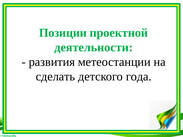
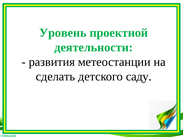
Позиции: Позиции -> Уровень (63, 33)
года: года -> саду (139, 77)
